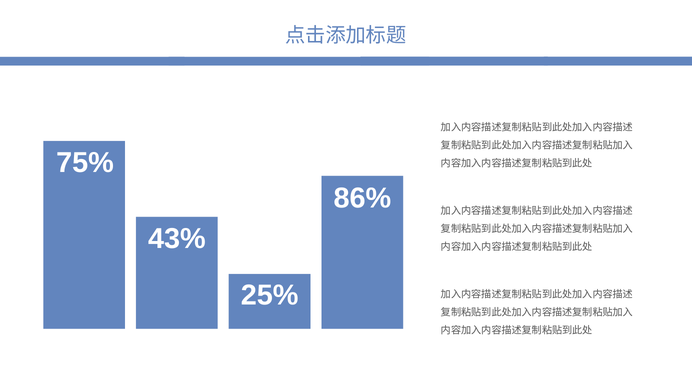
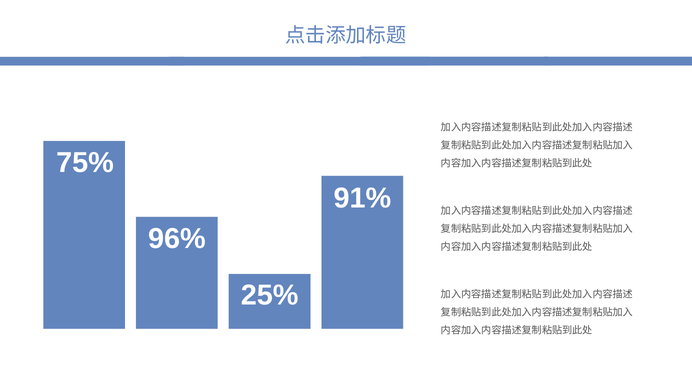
86%: 86% -> 91% (362, 199)
43%: 43% -> 96% (177, 239)
